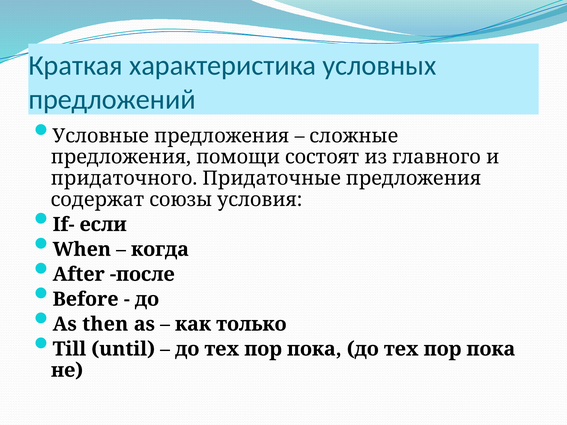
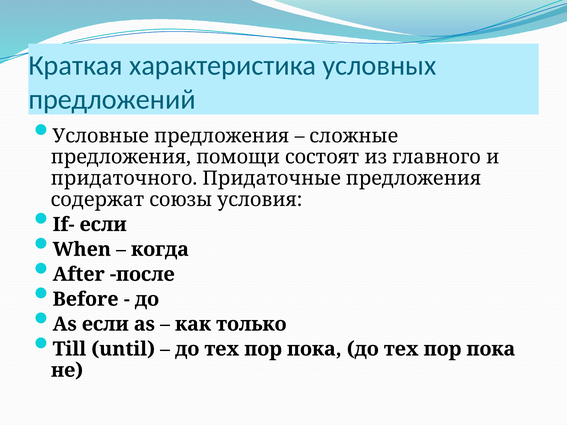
As then: then -> если (105, 324)
